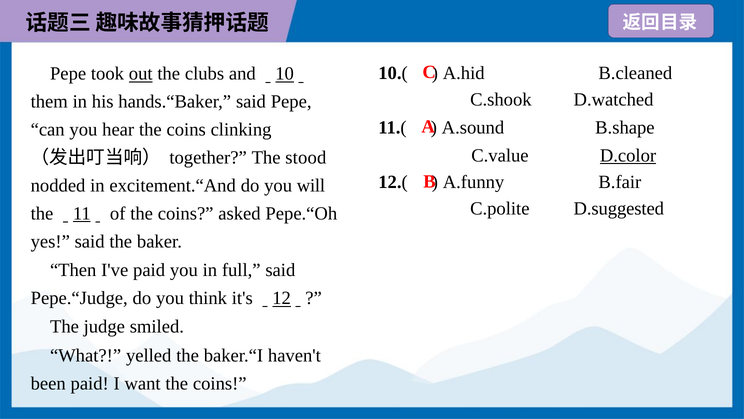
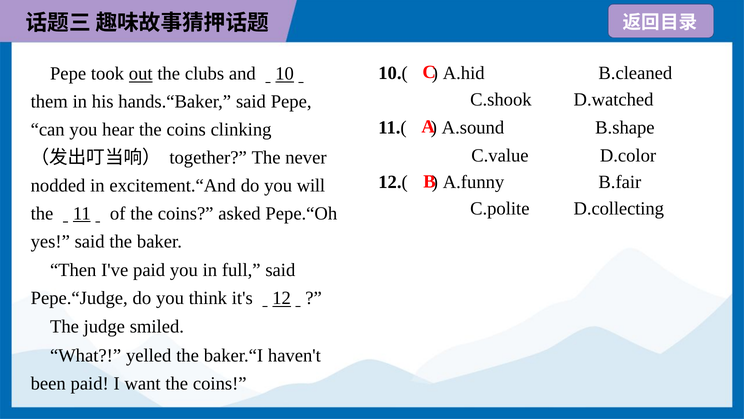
D.color underline: present -> none (628, 155)
stood: stood -> never (306, 157)
D.suggested: D.suggested -> D.collecting (619, 208)
